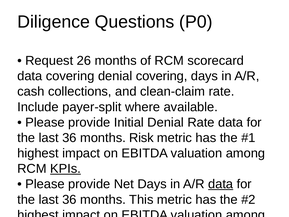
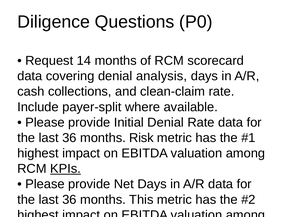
26: 26 -> 14 (84, 61)
denial covering: covering -> analysis (162, 76)
data underline: present -> none (221, 184)
